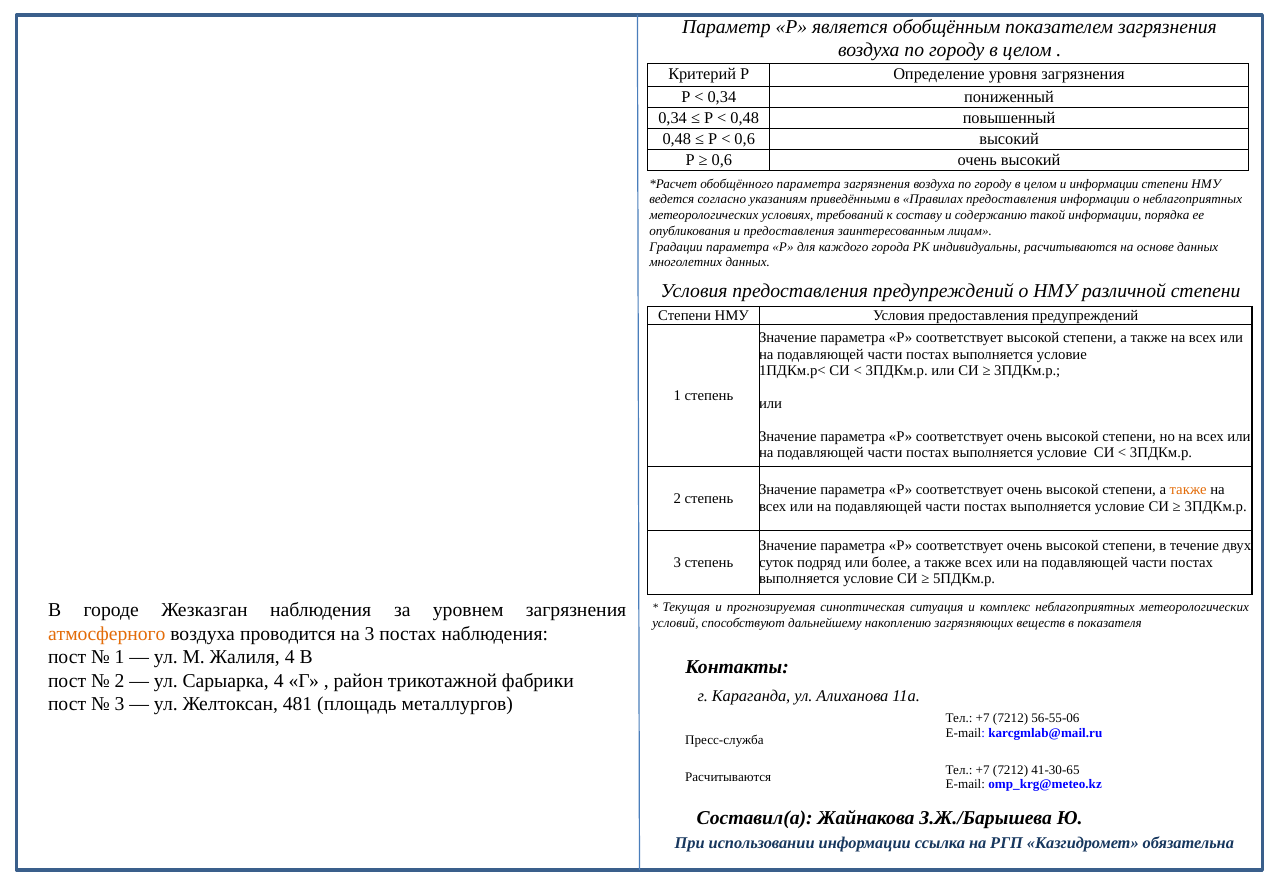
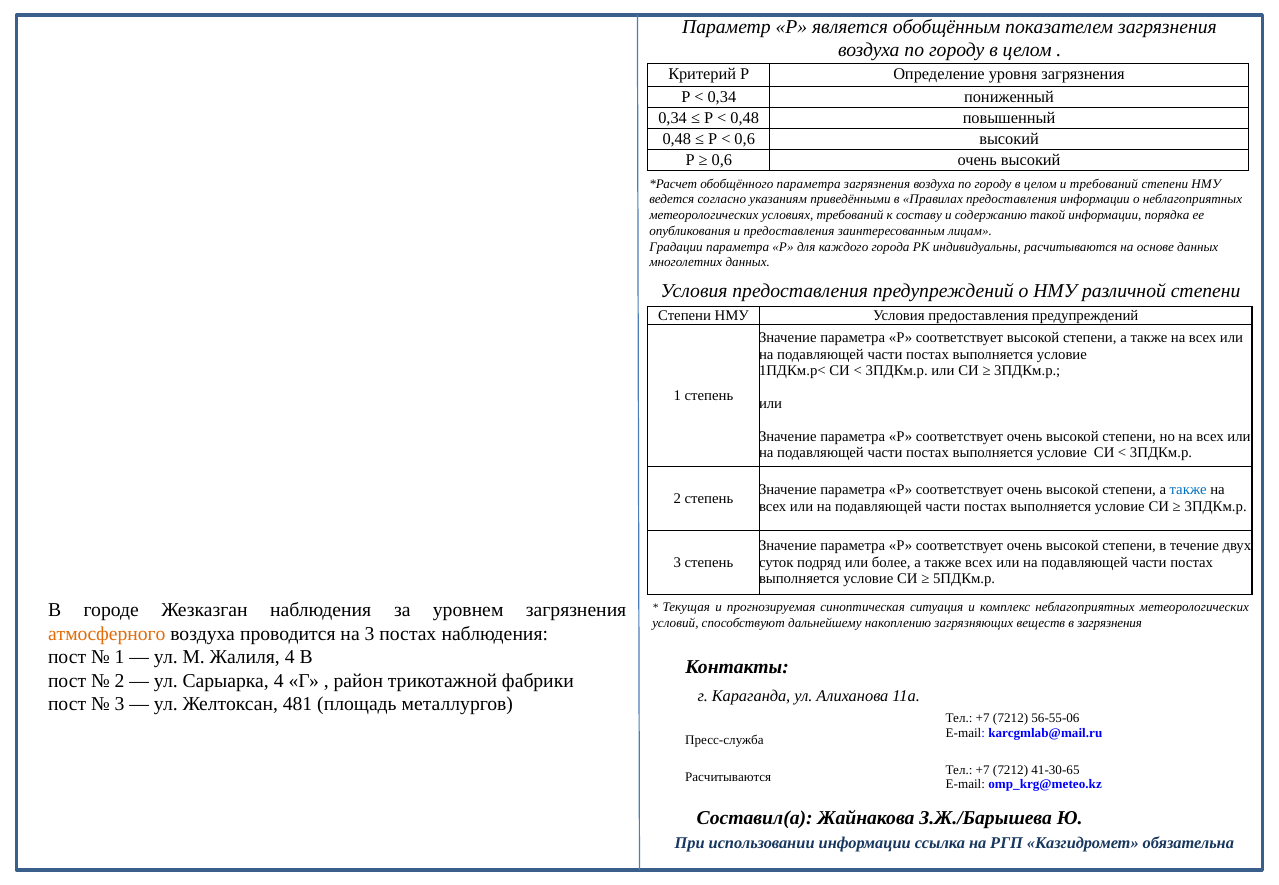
и информации: информации -> требований (1104, 184)
также colour: orange -> blue (1188, 490)
в показателя: показателя -> загрязнения (1110, 623)
